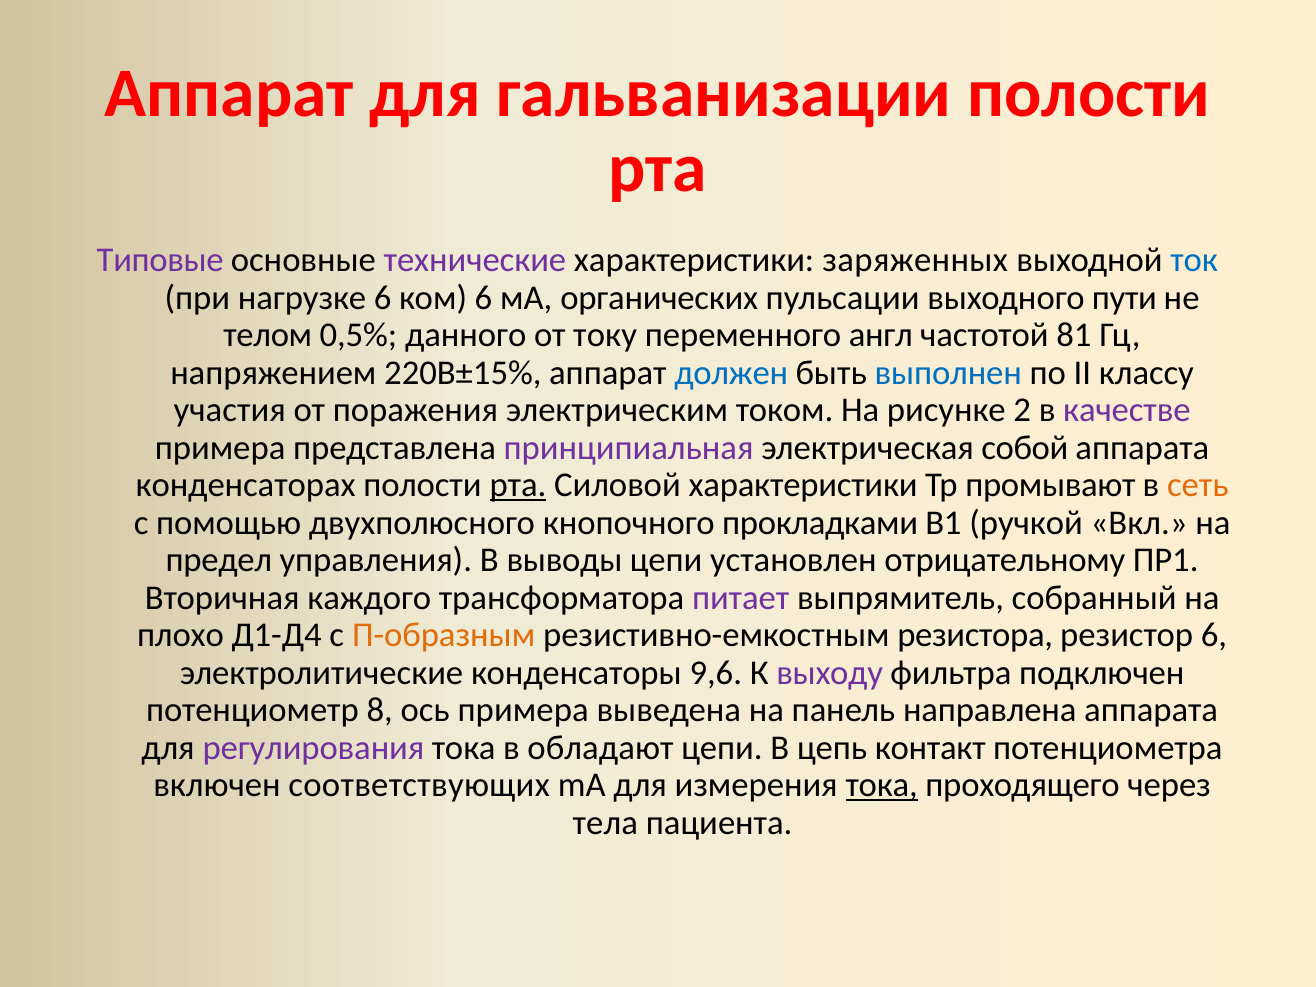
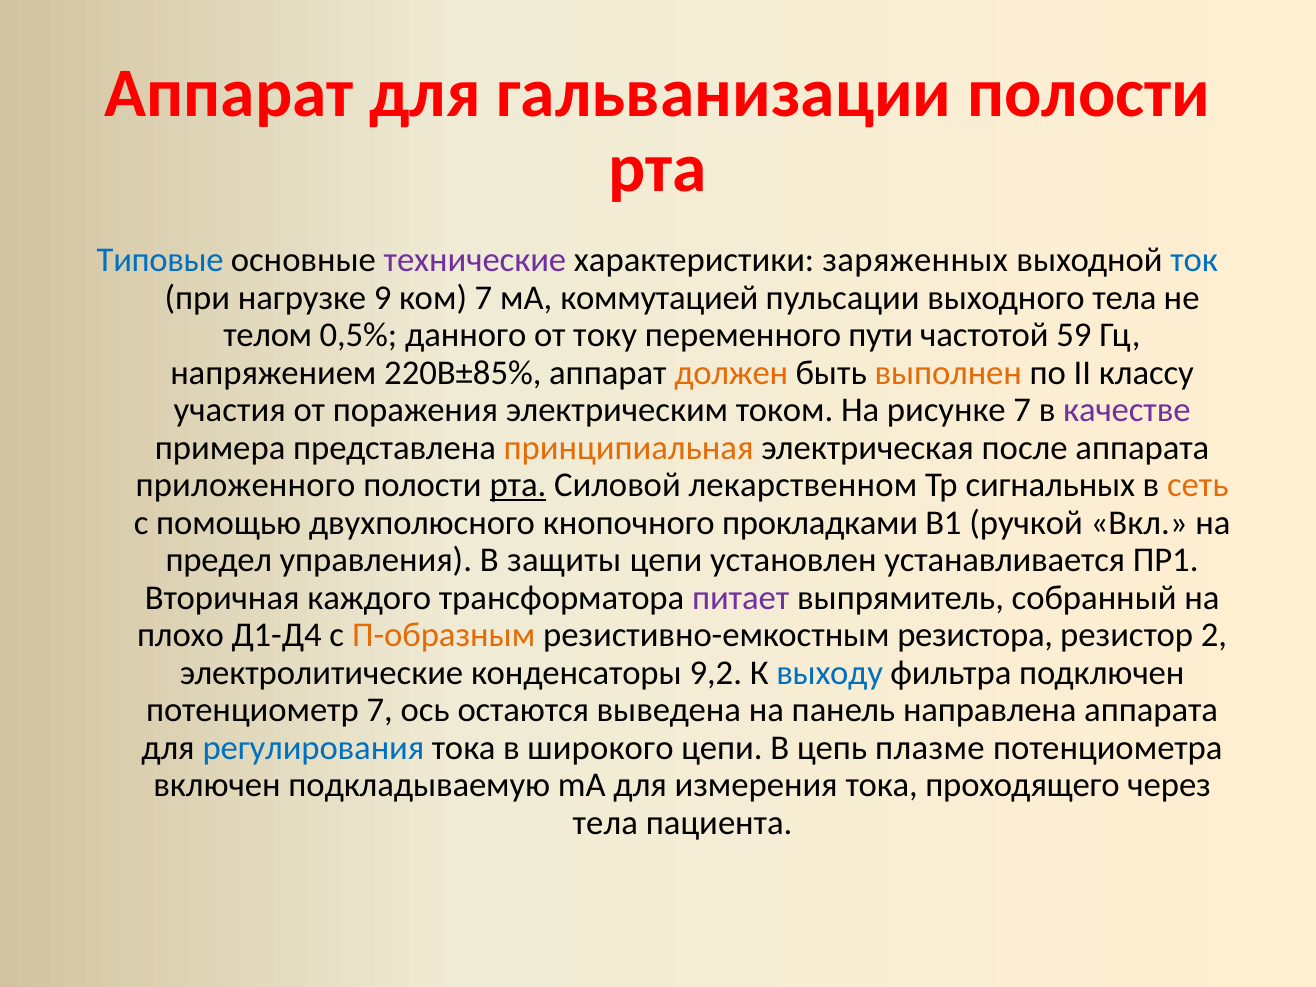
Типовые colour: purple -> blue (160, 260)
нагрузке 6: 6 -> 9 (383, 298)
ком 6: 6 -> 7 (483, 298)
органических: органических -> коммутацией (659, 298)
выходного пути: пути -> тела (1124, 298)
англ: англ -> пути (881, 335)
81: 81 -> 59 (1074, 335)
220В±15%: 220В±15% -> 220В±85% (463, 373)
должен colour: blue -> orange (731, 373)
выполнен colour: blue -> orange (948, 373)
рисунке 2: 2 -> 7 (1022, 410)
принципиальная colour: purple -> orange (629, 448)
собой: собой -> после (1025, 448)
конденсаторах: конденсаторах -> приложенного (245, 485)
Силовой характеристики: характеристики -> лекарственном (803, 485)
промывают: промывают -> сигнальных (1050, 485)
выводы: выводы -> защиты (564, 560)
отрицательному: отрицательному -> устанавливается (1005, 560)
резистор 6: 6 -> 2 (1214, 635)
9,6: 9,6 -> 9,2 (716, 673)
выходу colour: purple -> blue (830, 673)
потенциометр 8: 8 -> 7 (380, 710)
ось примера: примера -> остаются (523, 710)
регулирования colour: purple -> blue (313, 748)
обладают: обладают -> широкого (601, 748)
контакт: контакт -> плазме (930, 748)
соответствующих: соответствующих -> подкладываемую (419, 785)
тока underline: present -> none (882, 785)
